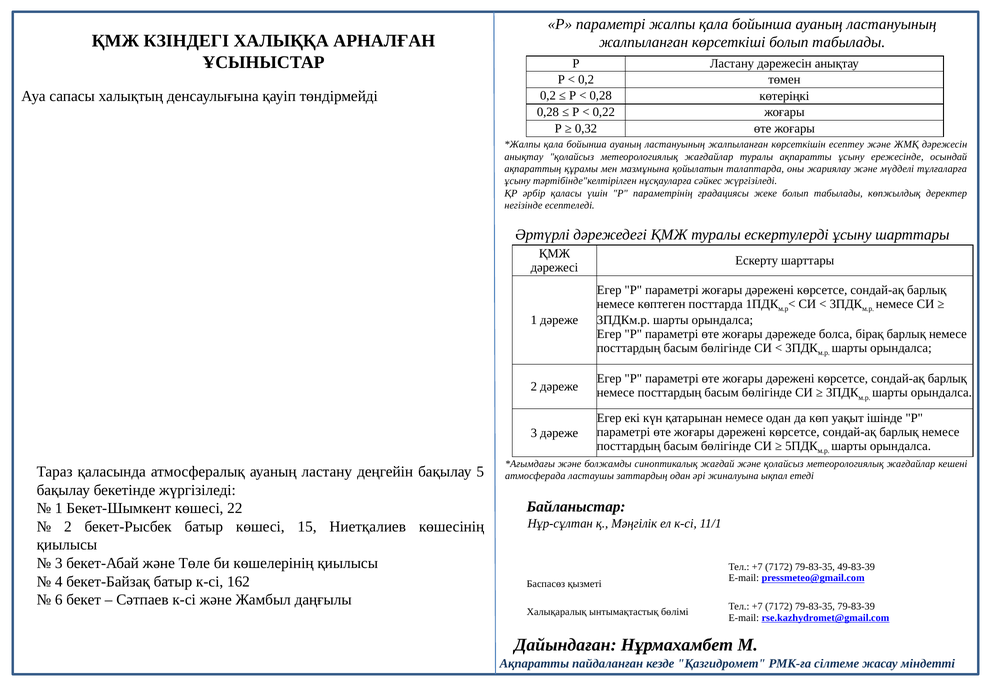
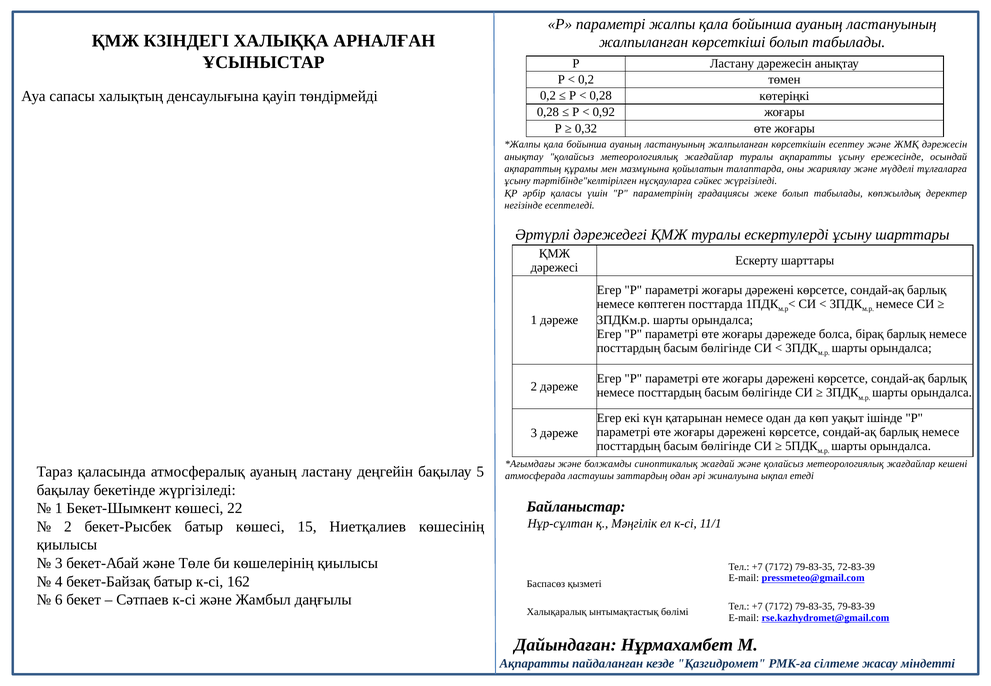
0,22: 0,22 -> 0,92 (604, 112)
49-83-39: 49-83-39 -> 72-83-39 (856, 567)
